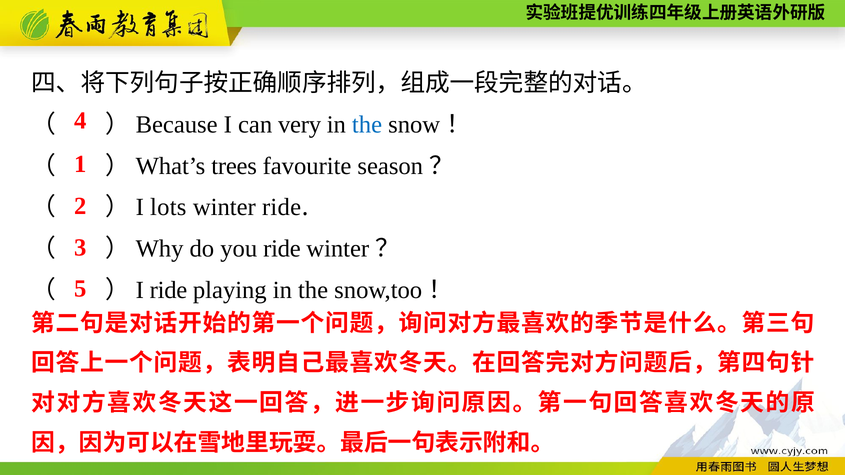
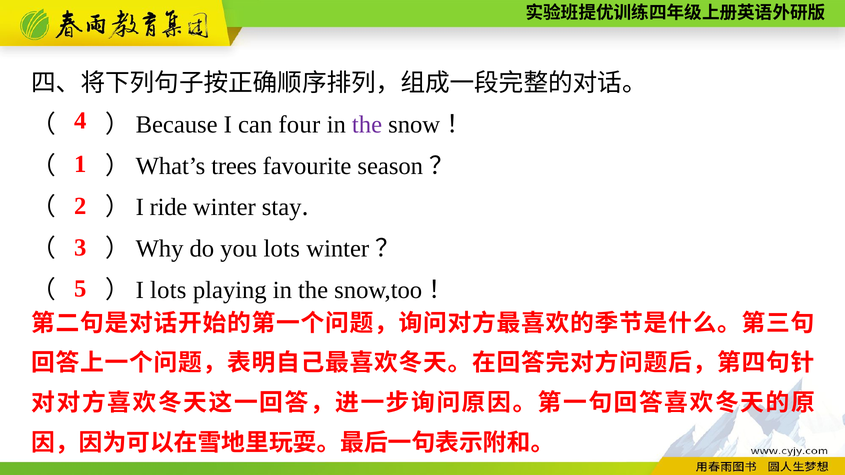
very: very -> four (299, 125)
the colour: blue -> purple (367, 125)
lots: lots -> ride (169, 208)
winter ride: ride -> stay (282, 208)
you ride: ride -> lots (282, 249)
I ride: ride -> lots (168, 290)
